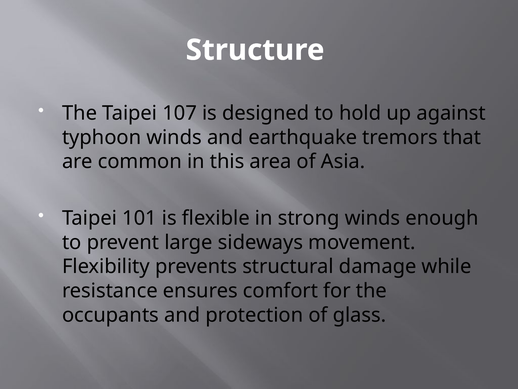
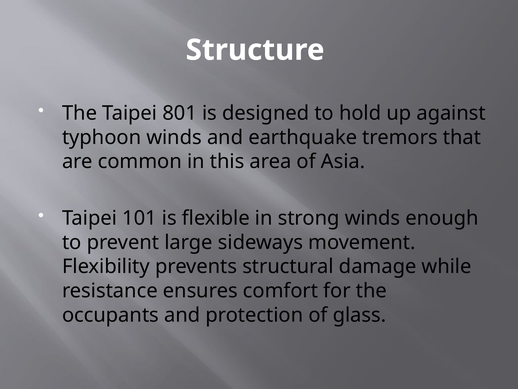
107: 107 -> 801 (180, 113)
